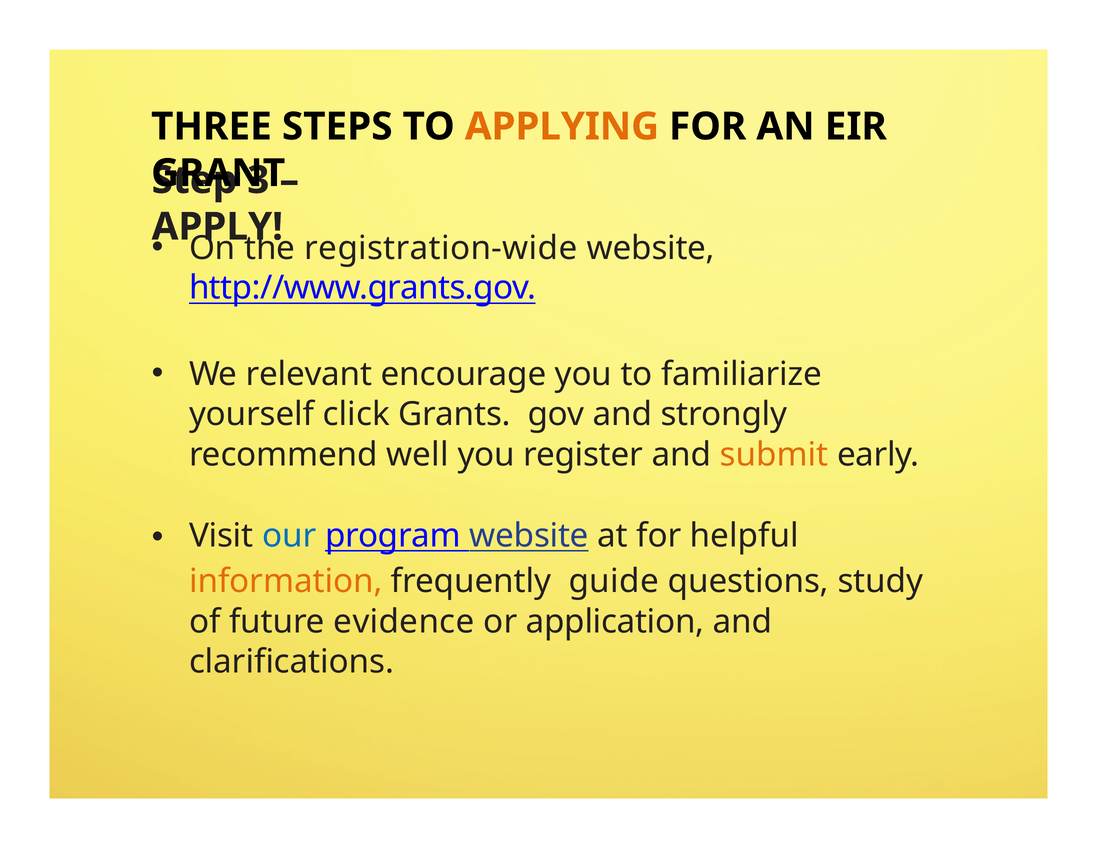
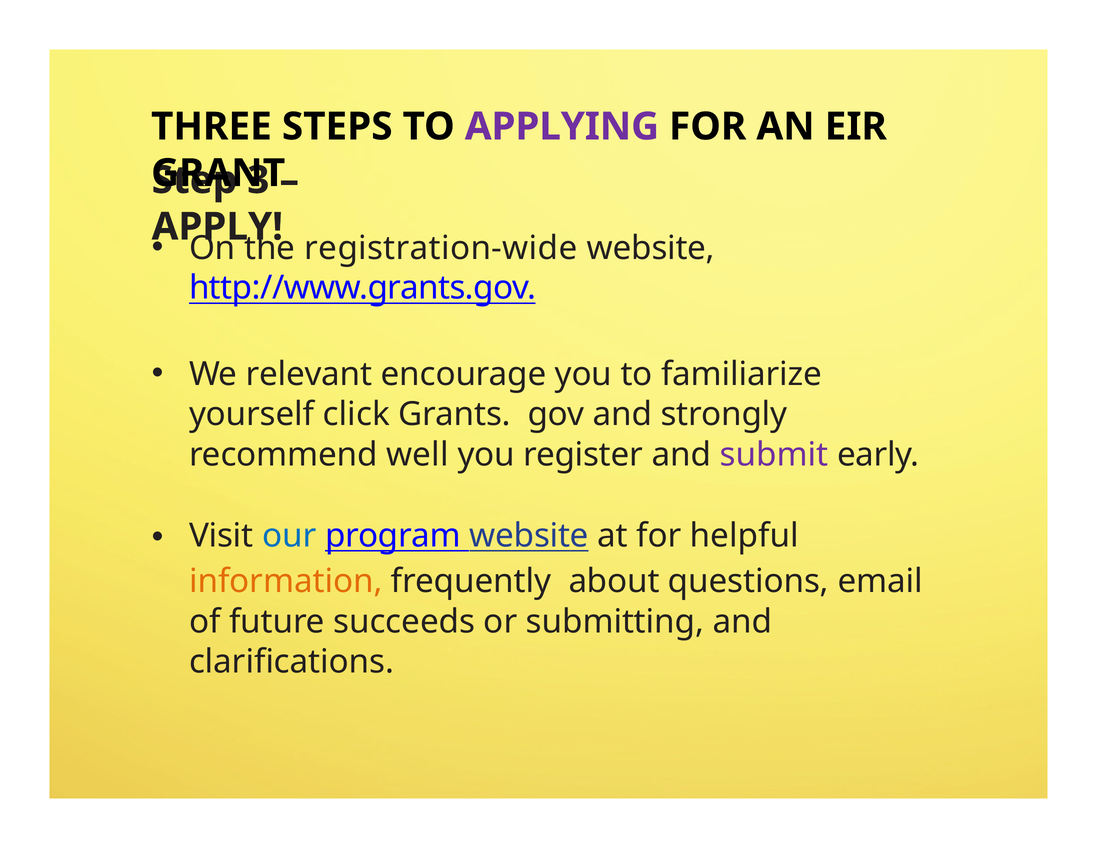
APPLYING colour: orange -> purple (562, 127)
submit colour: orange -> purple (774, 455)
guide: guide -> about (614, 581)
study: study -> email (880, 581)
evidence: evidence -> succeeds (404, 621)
application: application -> submitting (615, 621)
